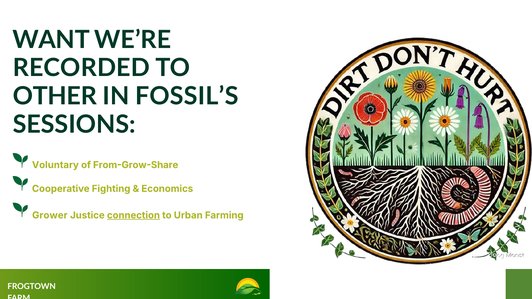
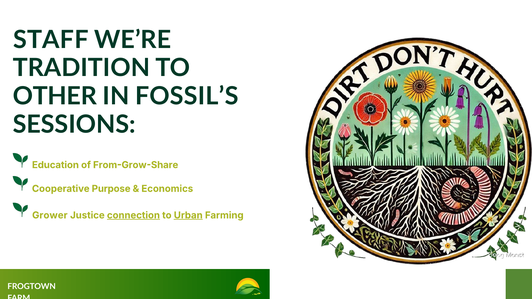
WANT: WANT -> STAFF (51, 40)
RECORDED: RECORDED -> TRADITION (81, 68)
Voluntary: Voluntary -> Education (55, 165)
Fighting: Fighting -> Purpose (111, 189)
Urban underline: none -> present (188, 215)
